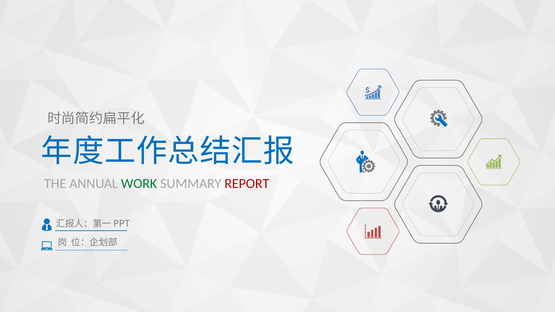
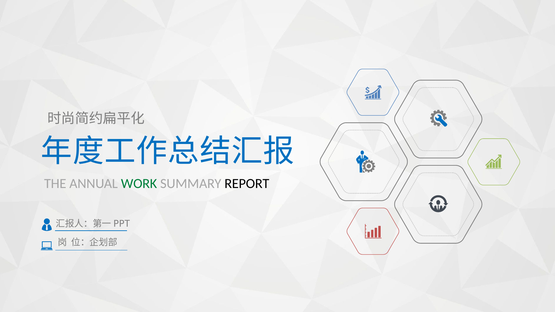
REPORT colour: red -> black (247, 184)
